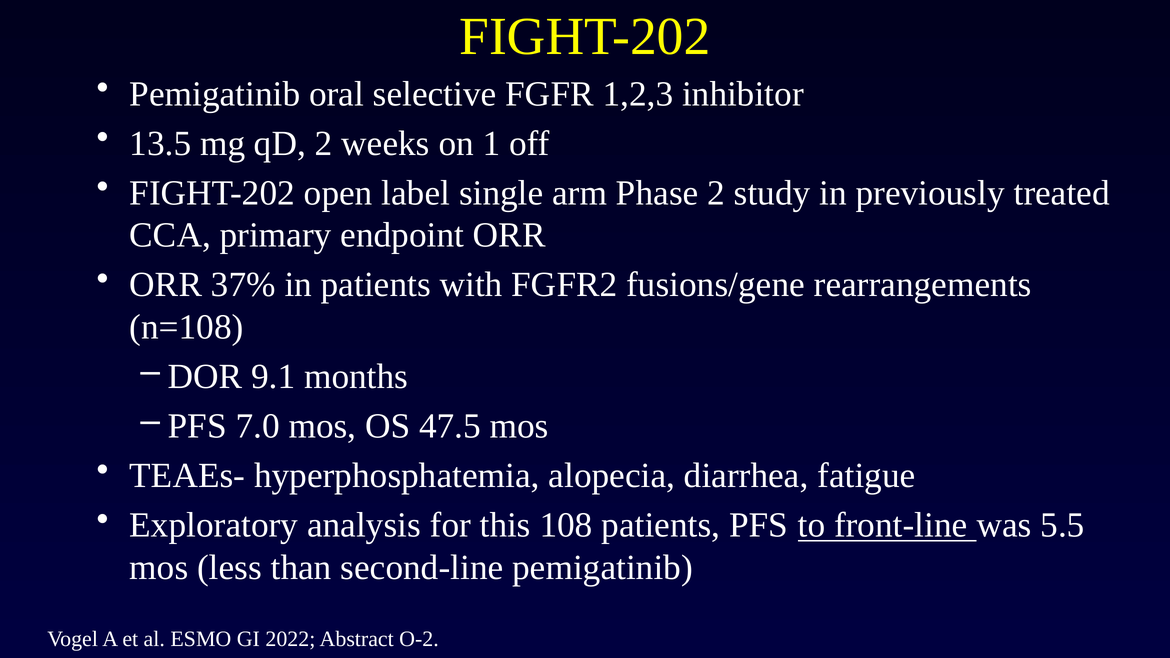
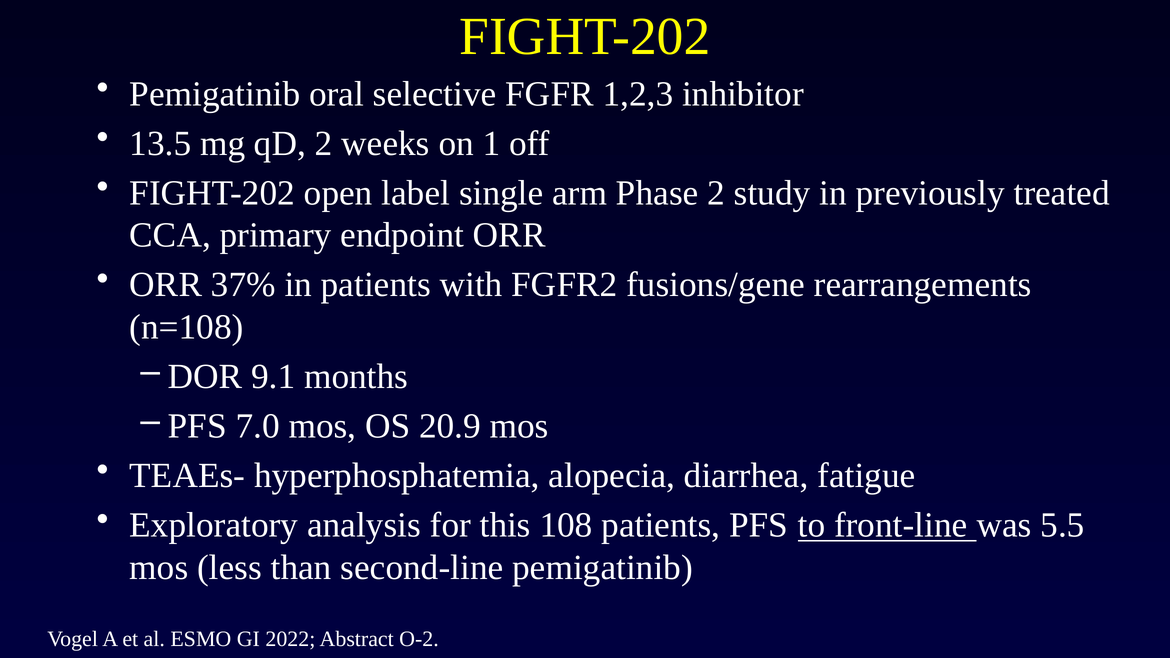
47.5: 47.5 -> 20.9 (450, 426)
